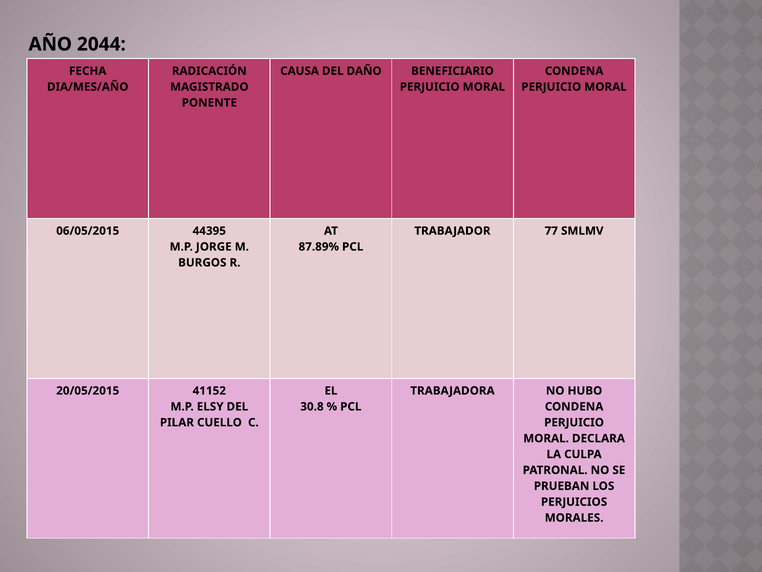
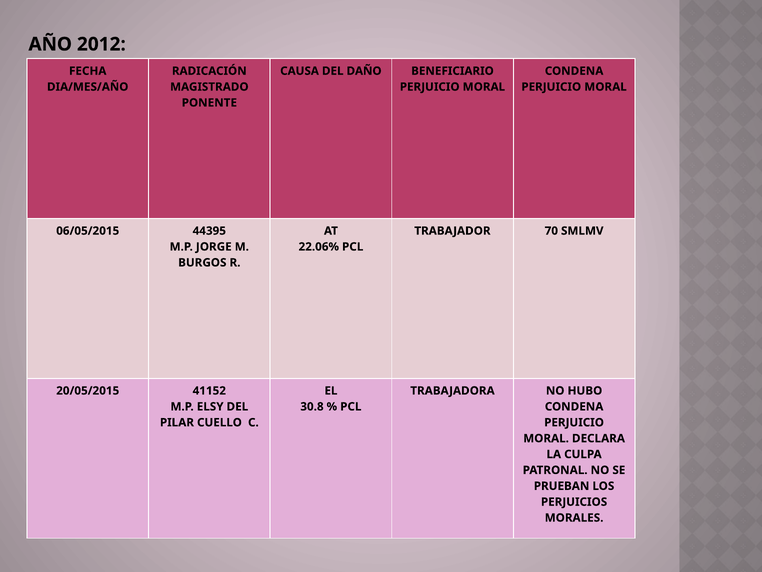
2044: 2044 -> 2012 (101, 44)
77: 77 -> 70 (551, 231)
87.89%: 87.89% -> 22.06% (319, 247)
